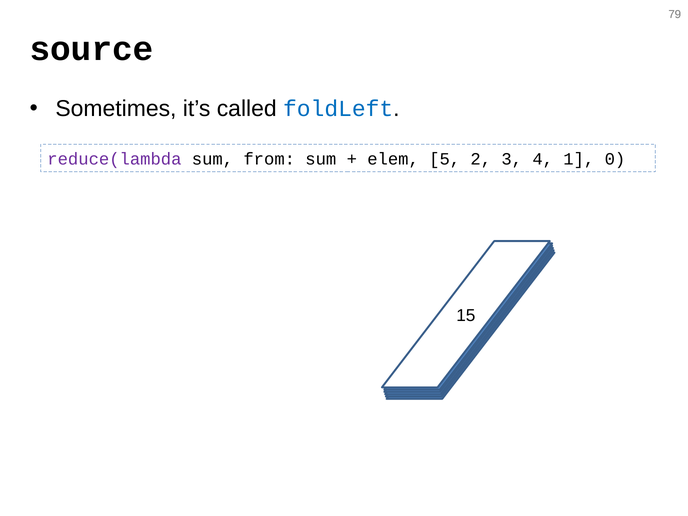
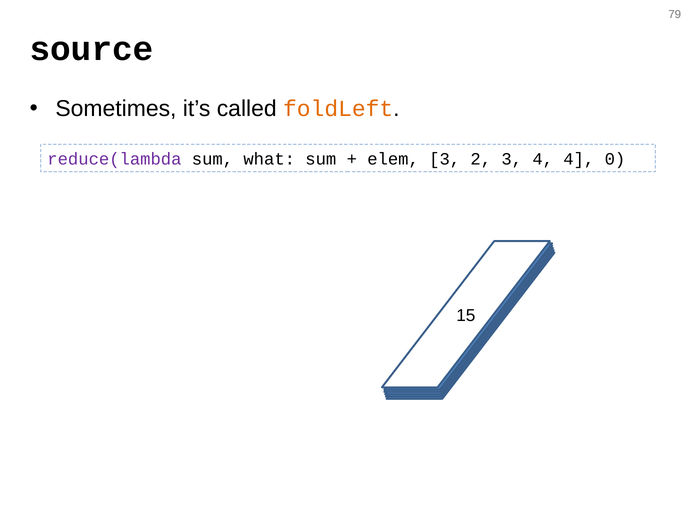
foldLeft colour: blue -> orange (338, 109)
from: from -> what (269, 159)
elem 5: 5 -> 3 (445, 159)
4 1: 1 -> 4 (579, 159)
